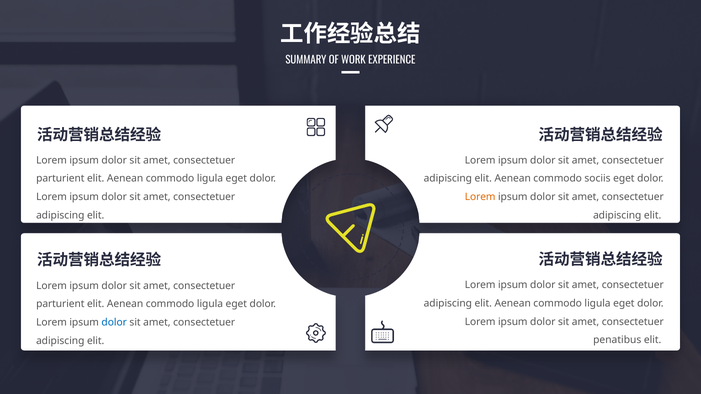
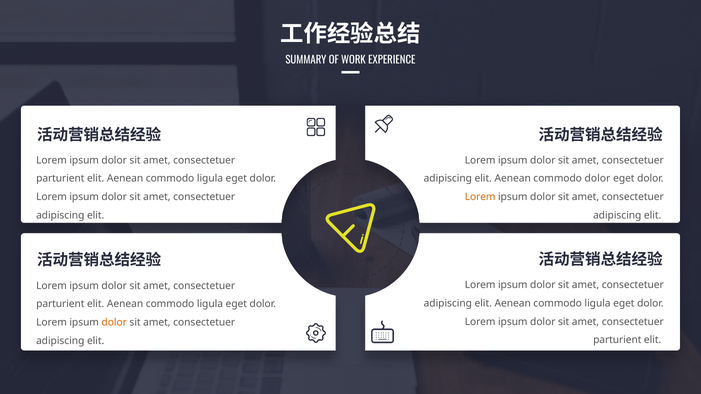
commodo sociis: sociis -> dolor (597, 179)
dolor colour: blue -> orange (114, 323)
penatibus: penatibus -> parturient (617, 340)
